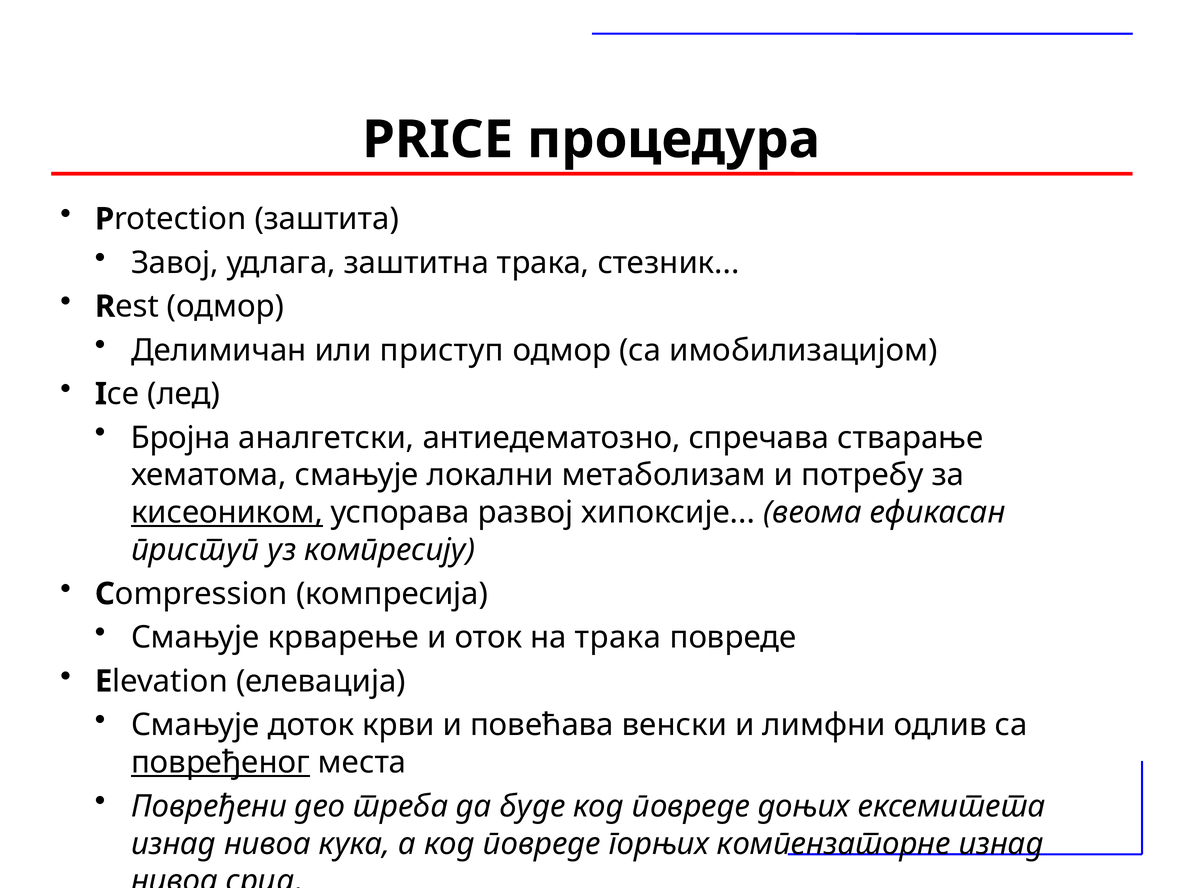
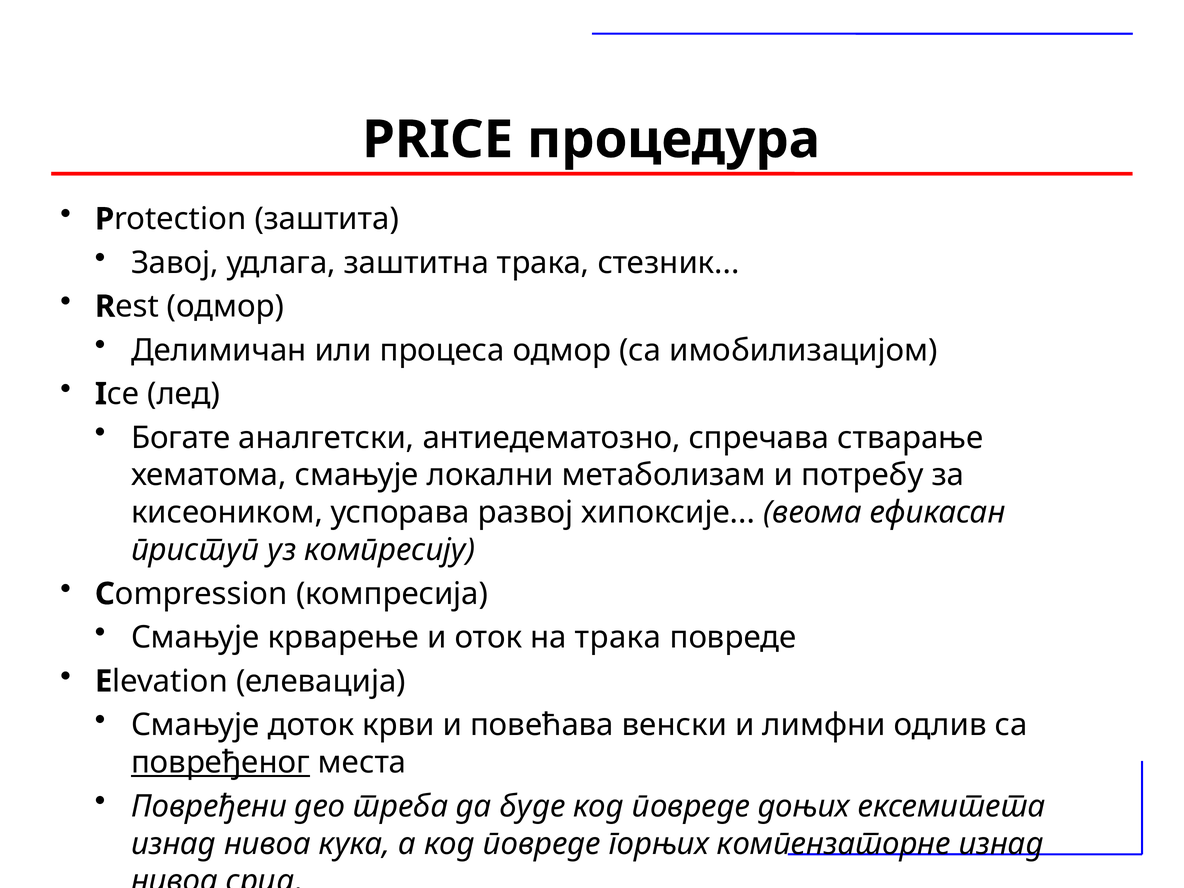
или приступ: приступ -> процеса (442, 350)
Бројна: Бројна -> Богате (181, 438)
кисеоником underline: present -> none (227, 513)
